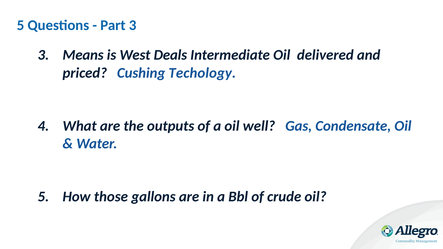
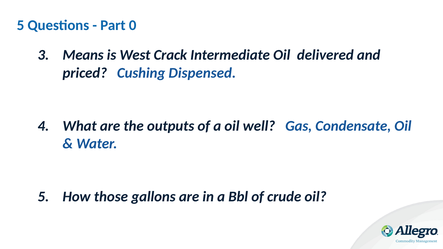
Part 3: 3 -> 0 (133, 25)
Deals: Deals -> Crack (170, 55)
Techology: Techology -> Dispensed (202, 73)
